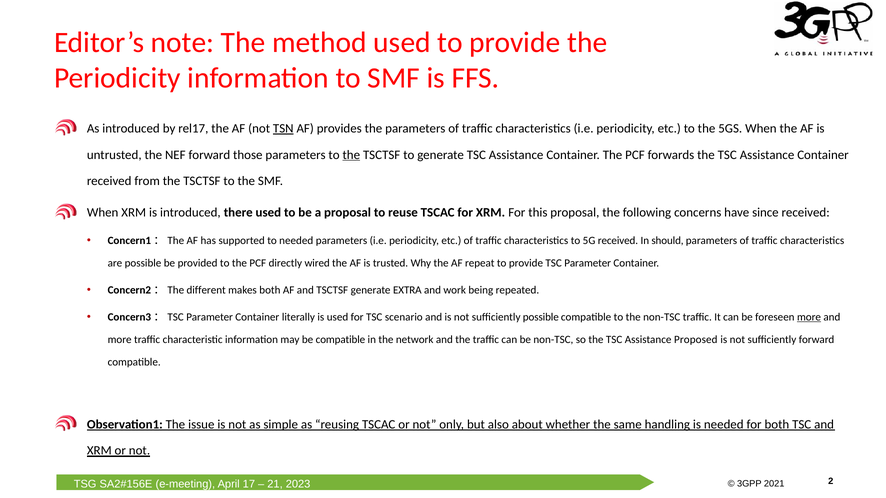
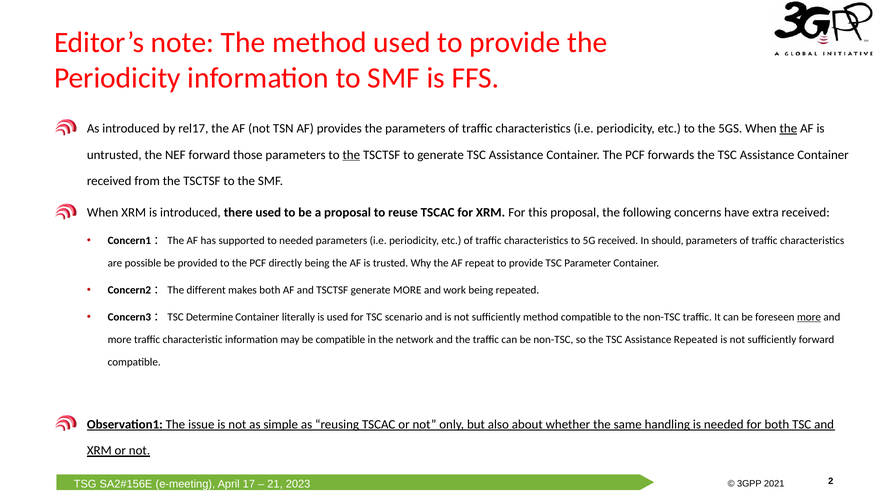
TSN underline: present -> none (283, 129)
the underline: none -> present (788, 129)
since: since -> extra (765, 213)
directly wired: wired -> being (317, 263)
generate EXTRA: EXTRA -> MORE (407, 290)
Concern3：TSC Parameter: Parameter -> Determine (210, 317)
sufficiently possible: possible -> method (541, 317)
Assistance Proposed: Proposed -> Repeated (696, 340)
